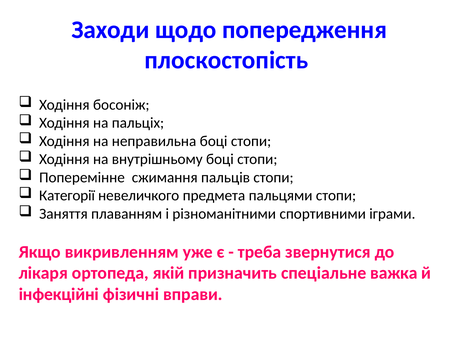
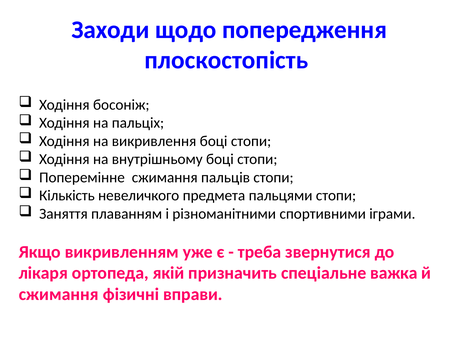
неправильна: неправильна -> викривлення (154, 141)
Категорії: Категорії -> Кількість (67, 196)
інфекційні: інфекційні -> сжимання (59, 295)
